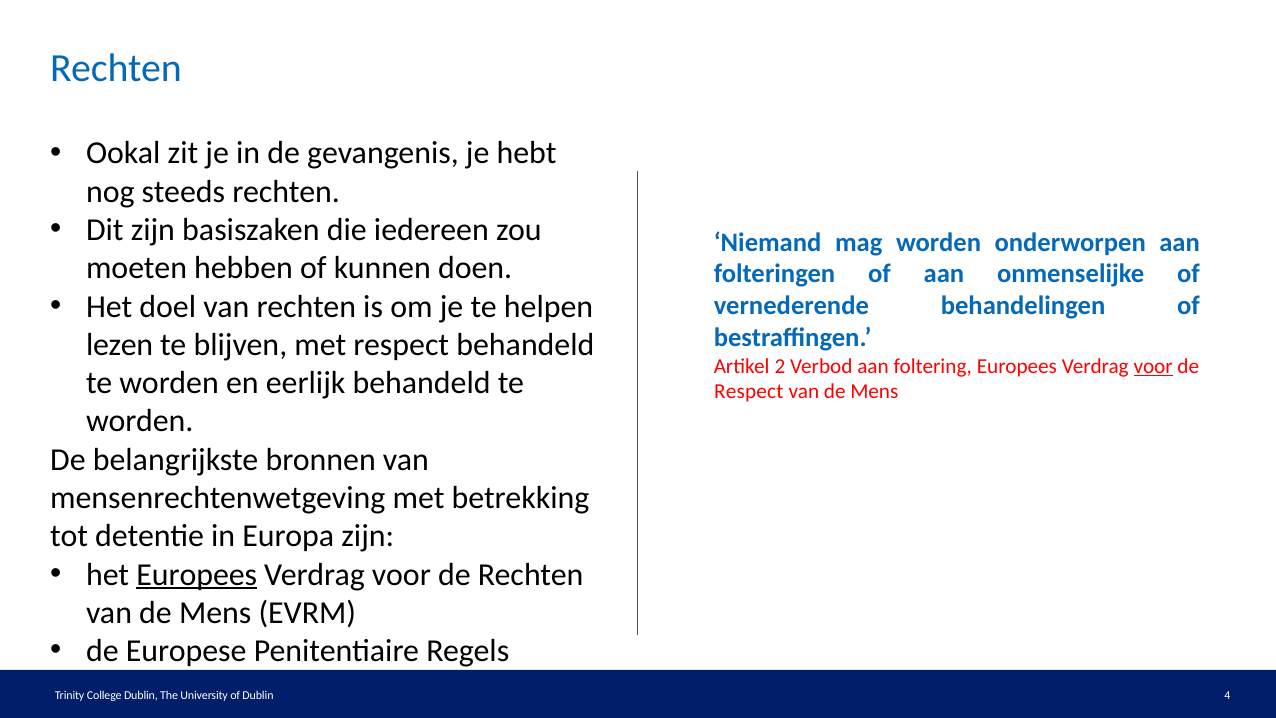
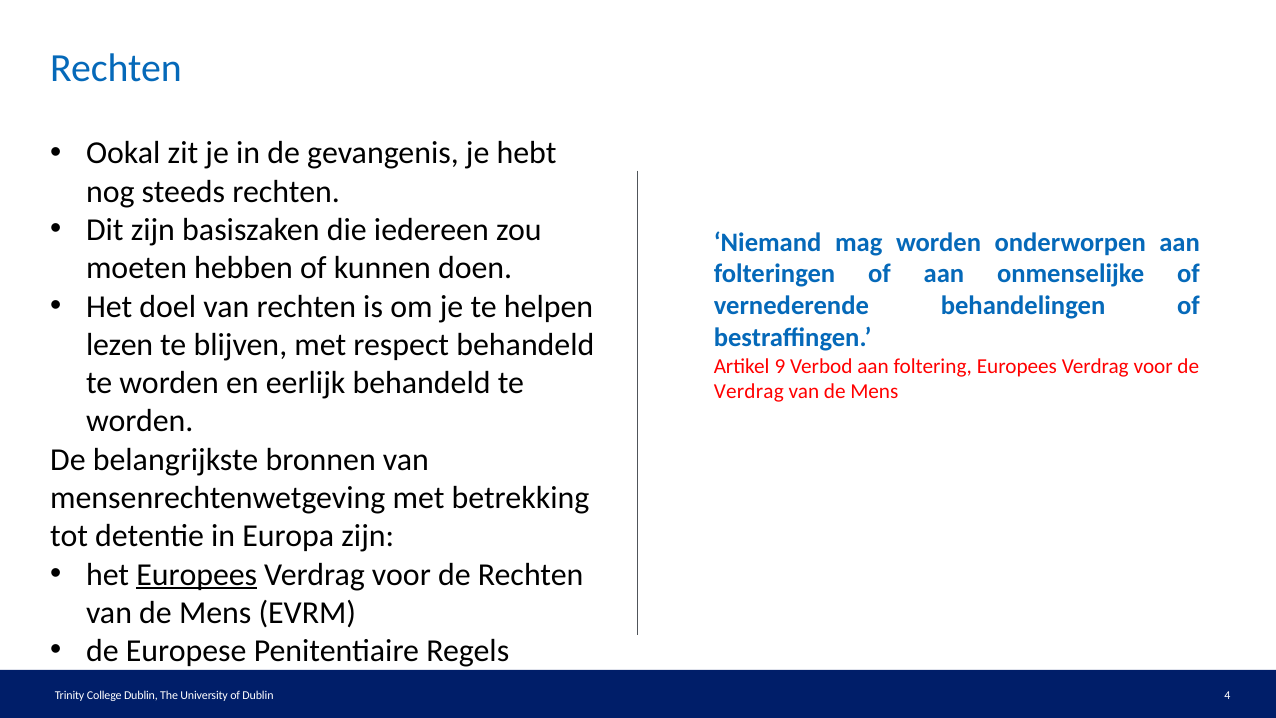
2: 2 -> 9 (780, 366)
voor underline: present -> none (1153, 366)
Respect: Respect -> Verdrag (749, 392)
